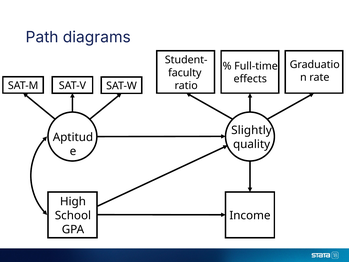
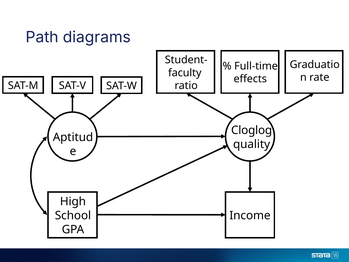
Slightly: Slightly -> Cloglog (252, 130)
